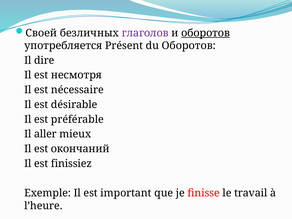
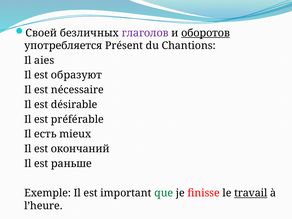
du Оборотов: Оборотов -> Chantions (189, 46)
dire: dire -> aies (44, 60)
несмотря: несмотря -> образуют (76, 75)
aller: aller -> есть (45, 134)
finissiez: finissiez -> раньше (71, 164)
que colour: black -> green (164, 193)
travail underline: none -> present (251, 193)
